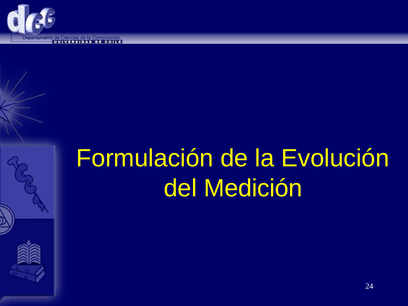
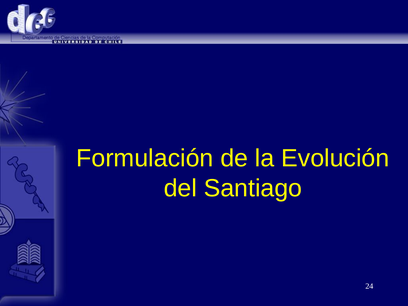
Medición: Medición -> Santiago (253, 188)
